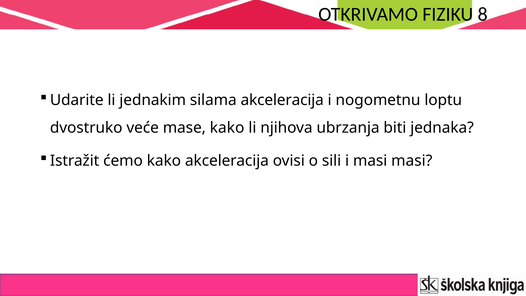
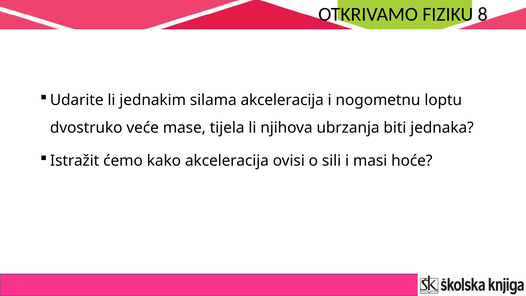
mase kako: kako -> tijela (227, 128)
masi masi: masi -> hoće (412, 161)
